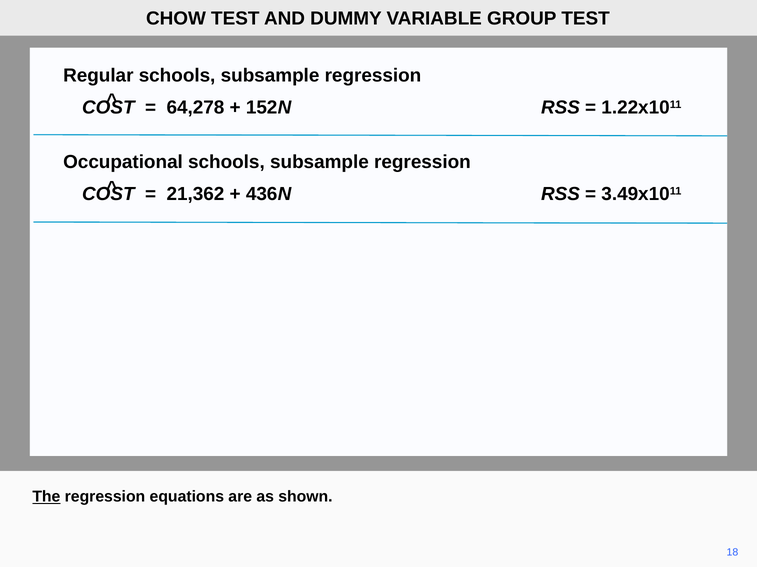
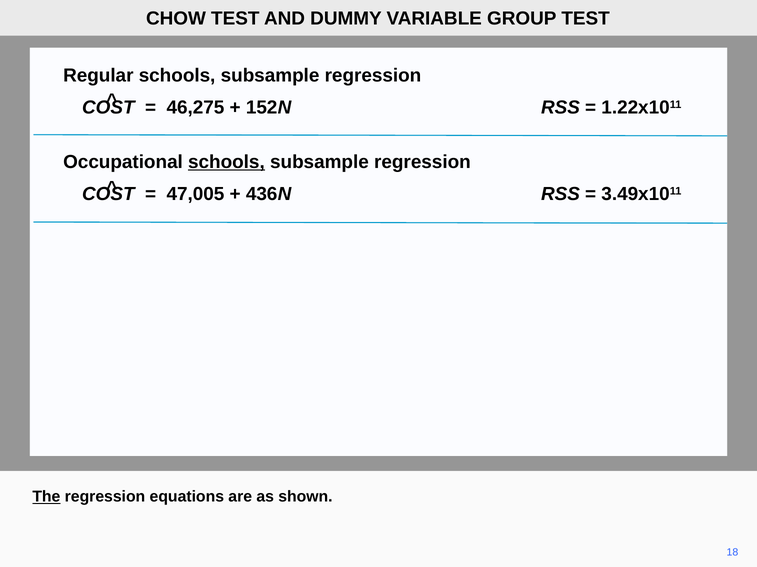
64,278: 64,278 -> 46,275 (195, 108)
schools underline: none -> present (226, 162)
21,362: 21,362 -> 47,005 (195, 194)
